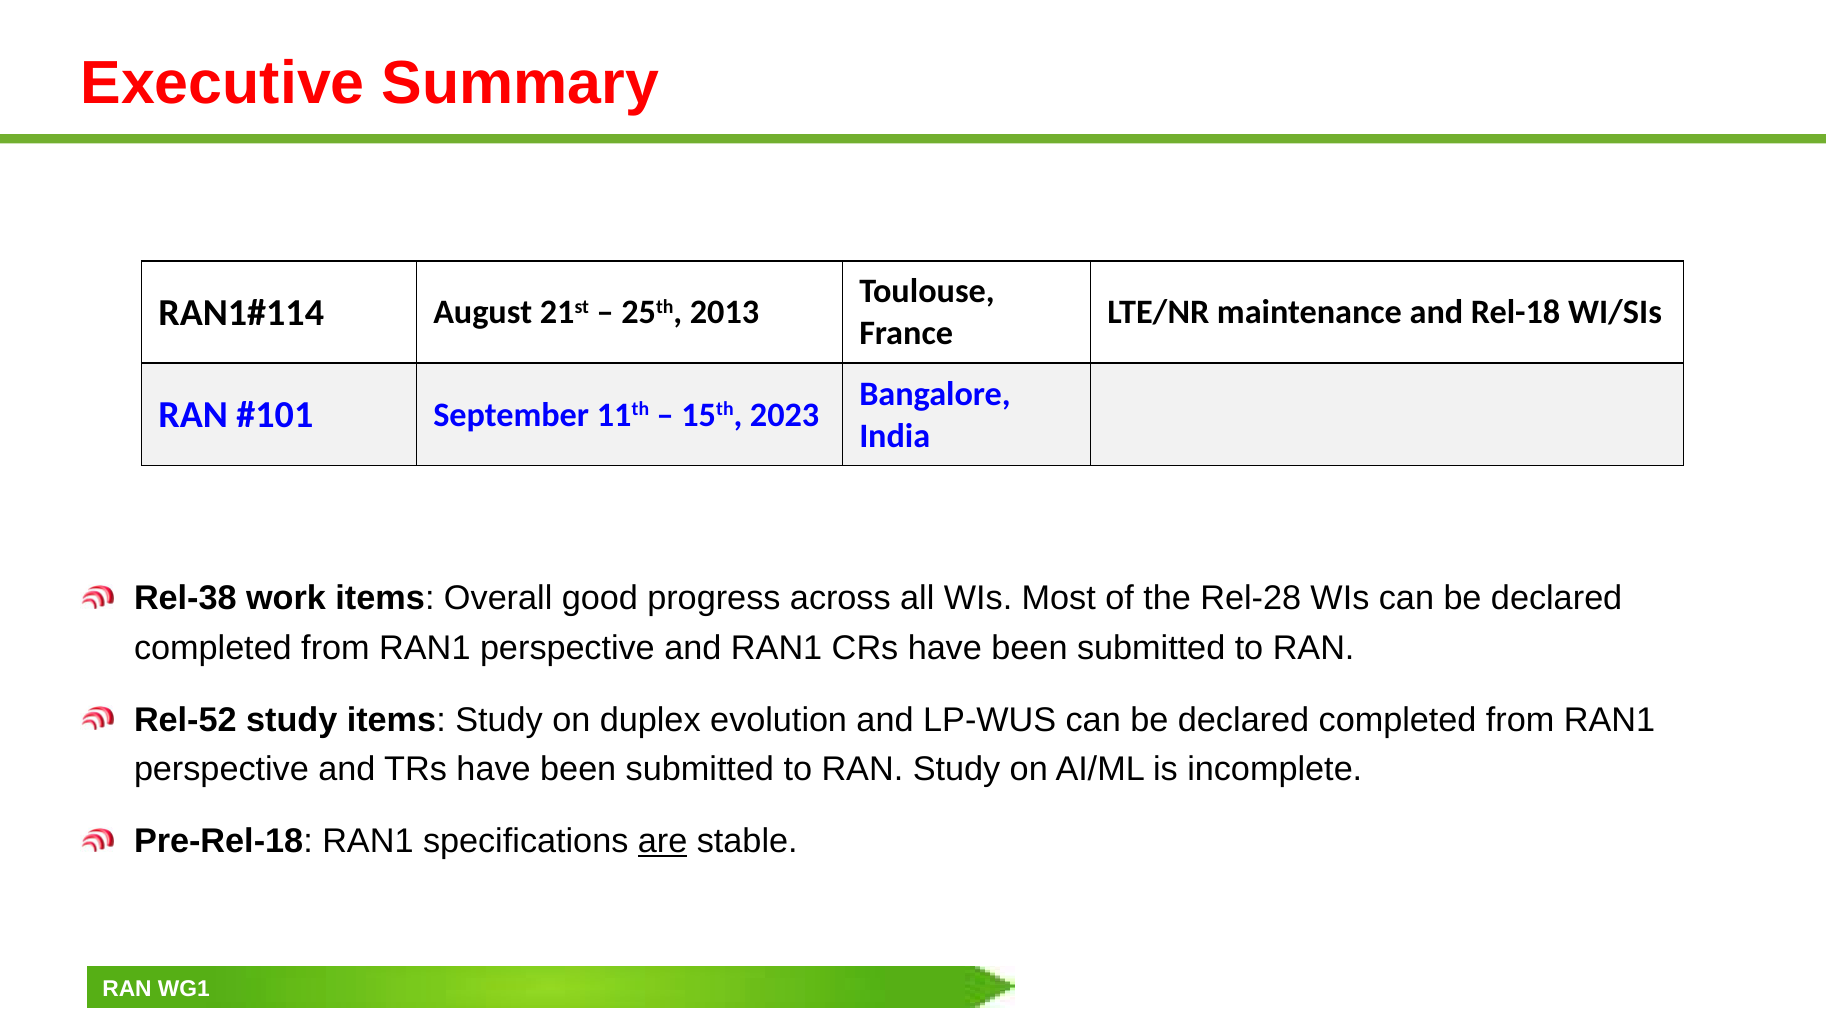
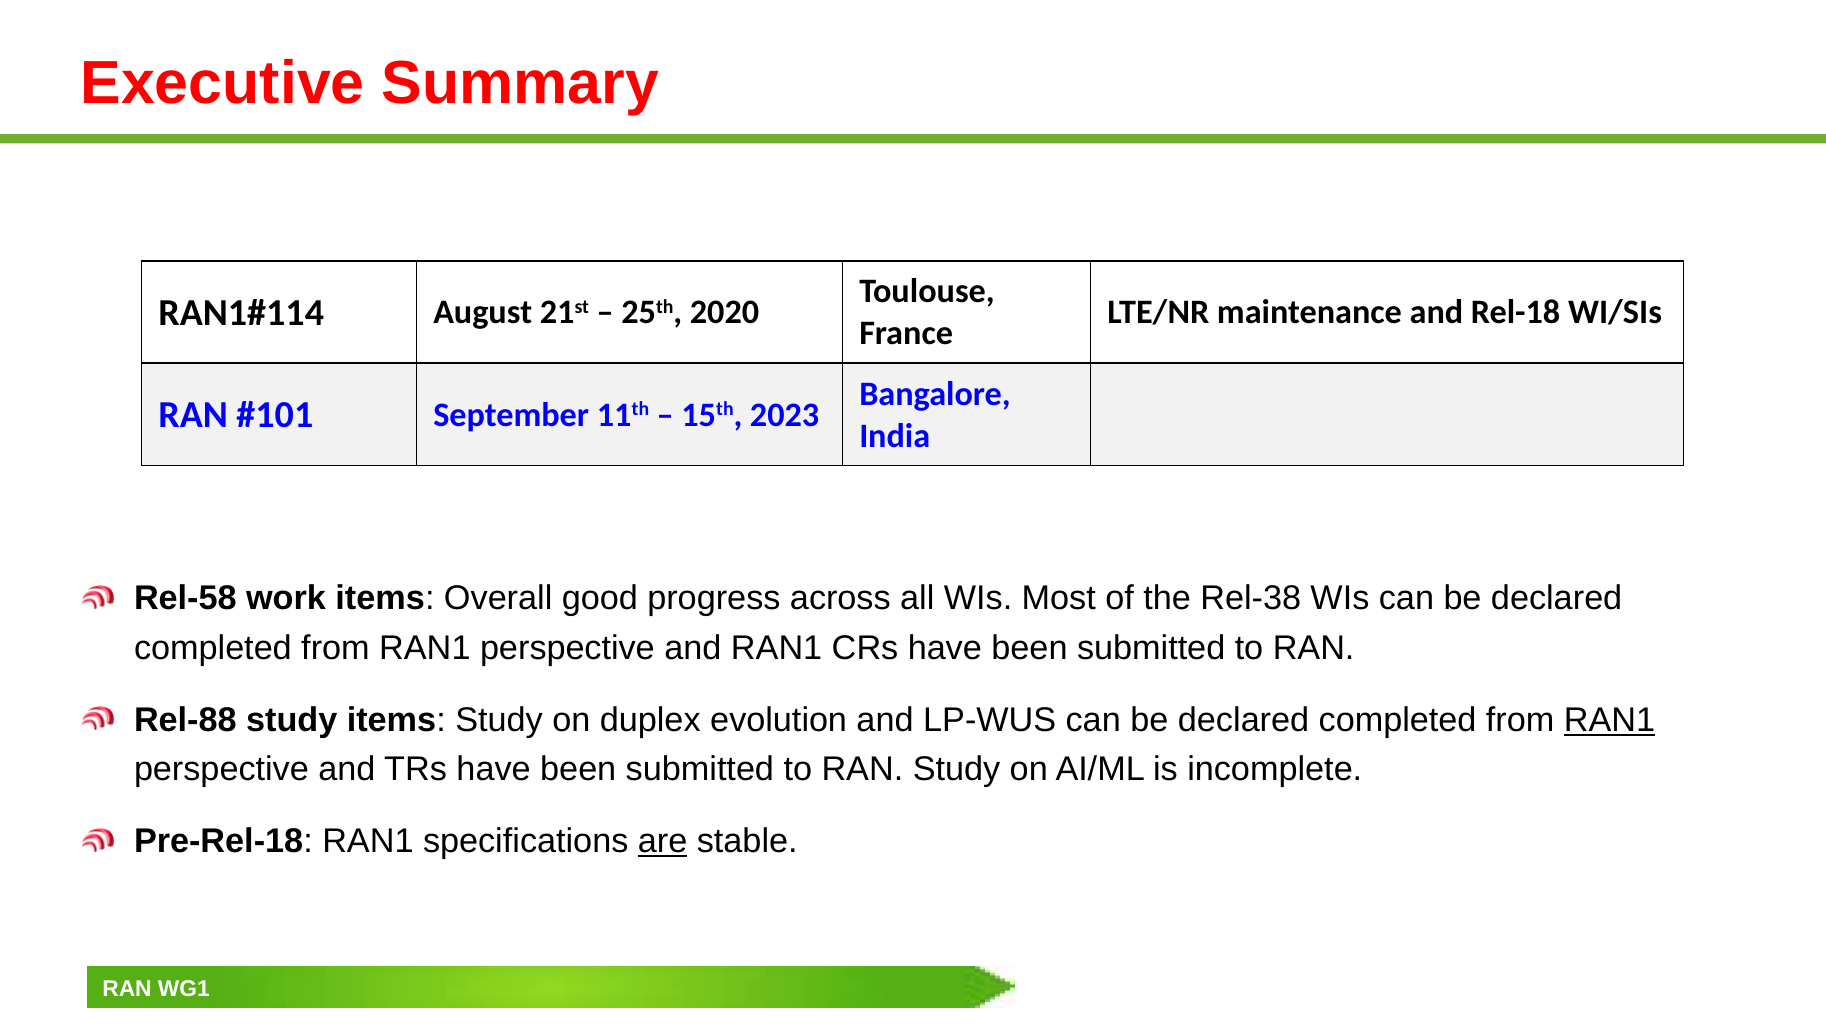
2013: 2013 -> 2020 (725, 312)
Rel-38: Rel-38 -> Rel-58 (185, 599)
Rel-28: Rel-28 -> Rel-38 (1251, 599)
Rel-52: Rel-52 -> Rel-88 (185, 720)
RAN1 underline: none -> present (1610, 720)
